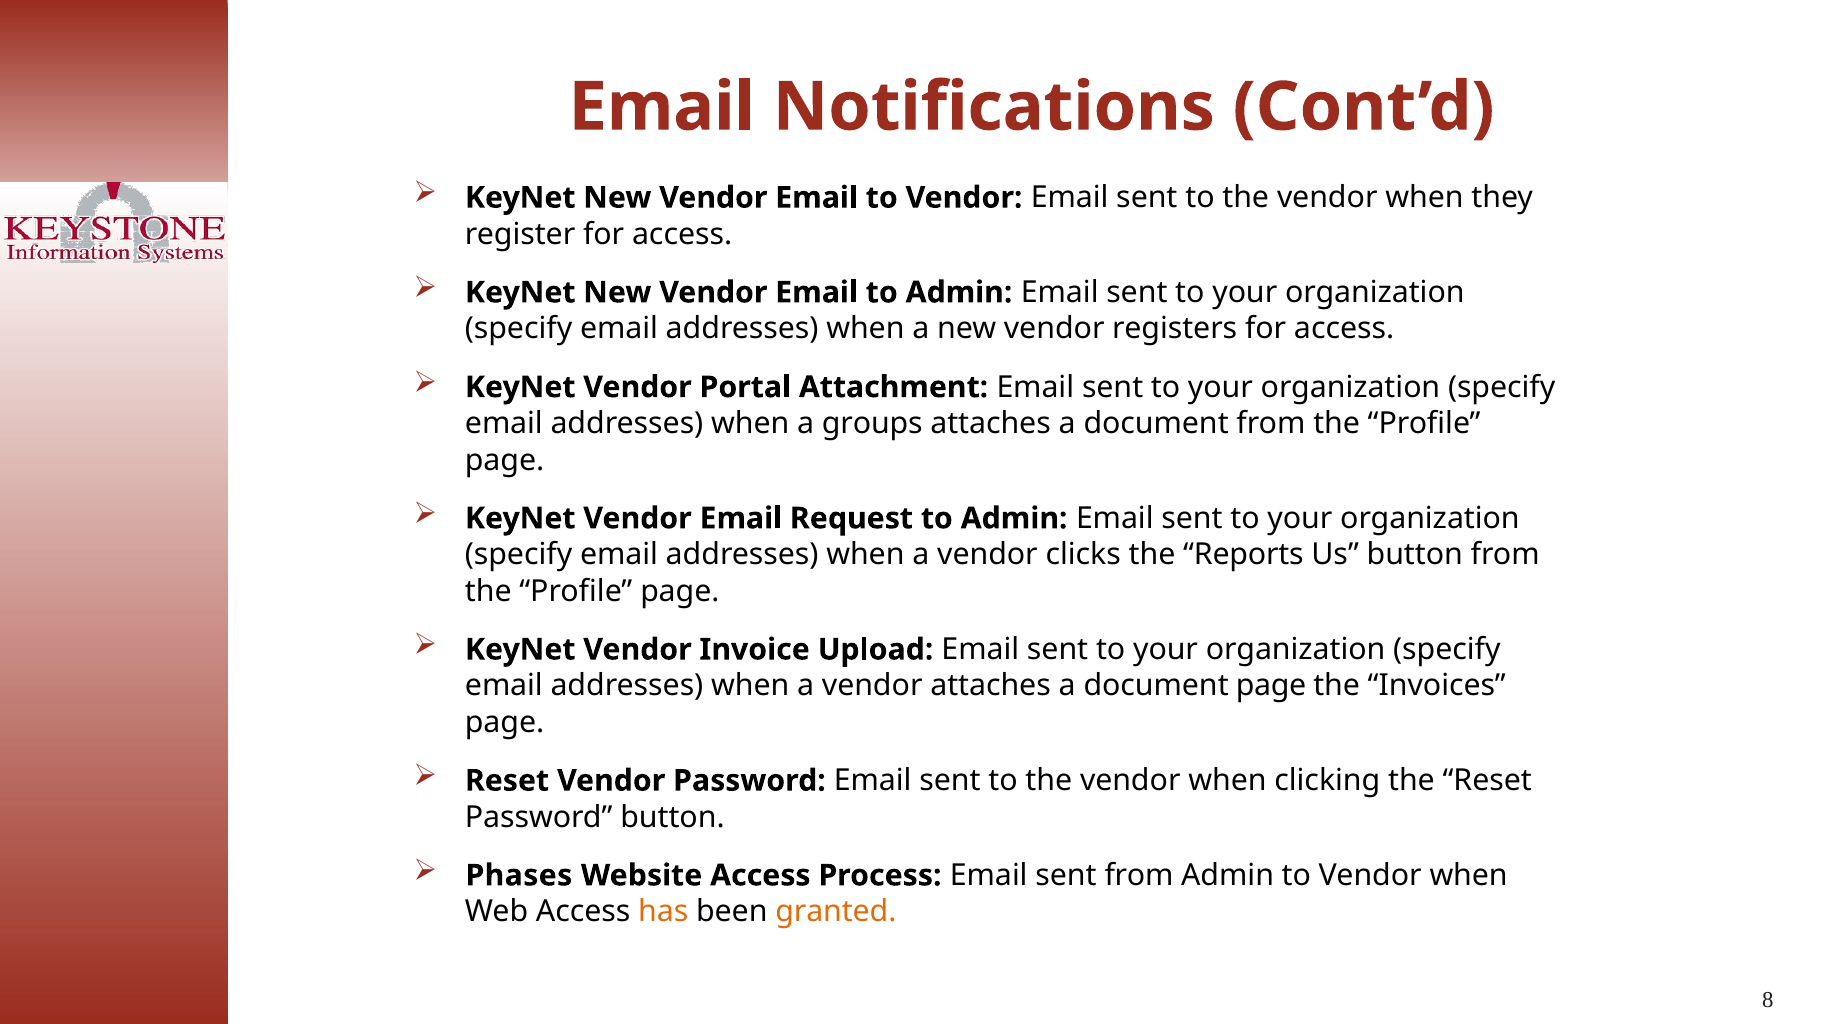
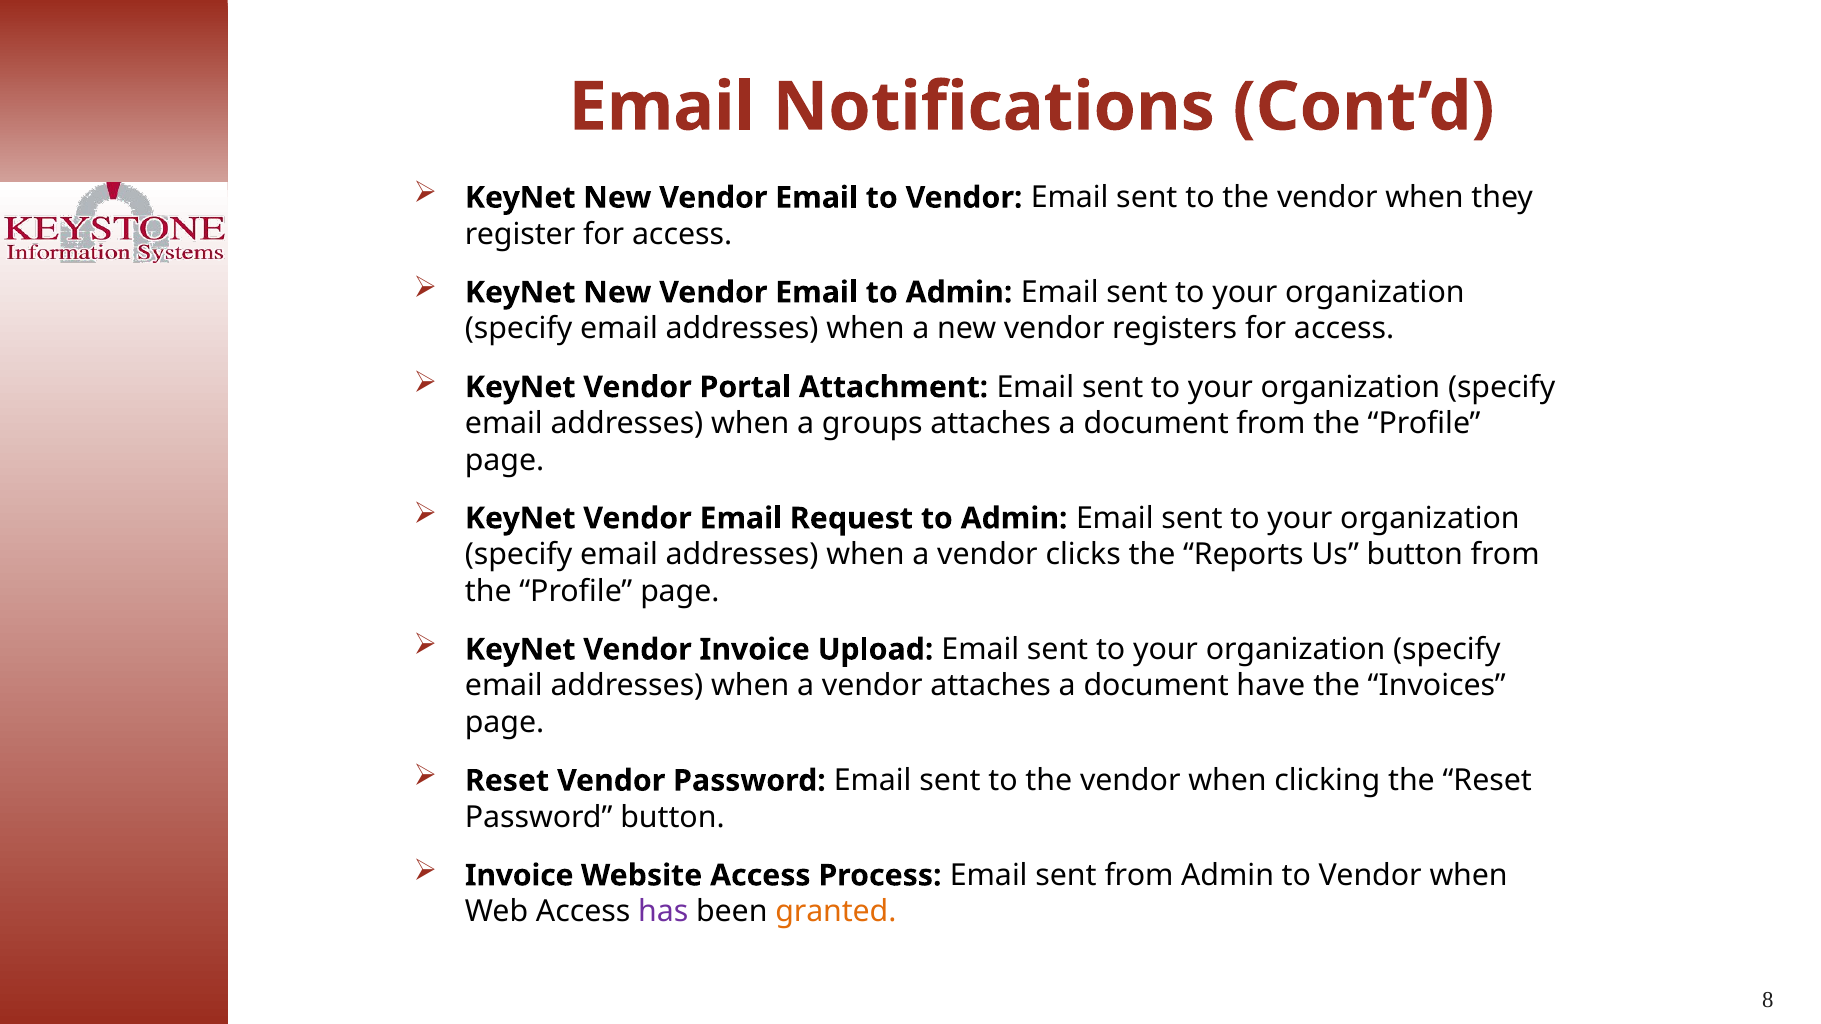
document page: page -> have (1271, 686)
Phases: Phases -> Invoice (519, 876)
has colour: orange -> purple (663, 912)
